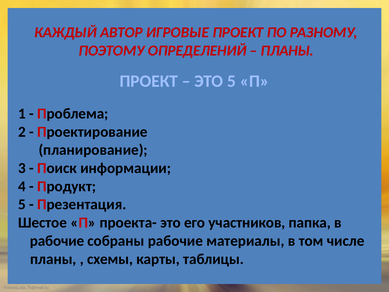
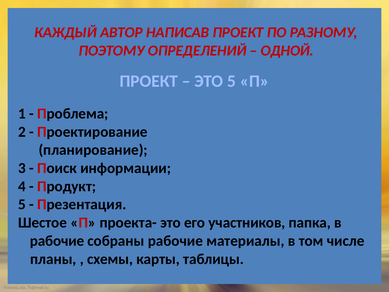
ИГРОВЫЕ: ИГРОВЫЕ -> НАПИСАВ (178, 32)
ПЛАНЫ: ПЛАНЫ -> ОДНОЙ (287, 50)
